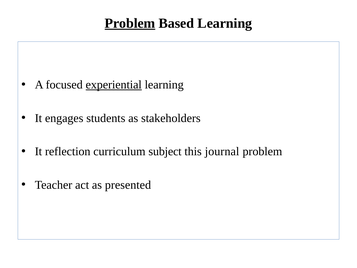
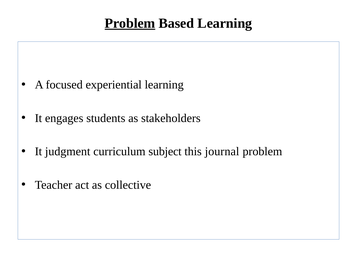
experiential underline: present -> none (114, 85)
reflection: reflection -> judgment (68, 151)
presented: presented -> collective (128, 185)
